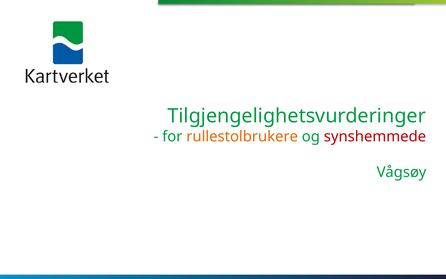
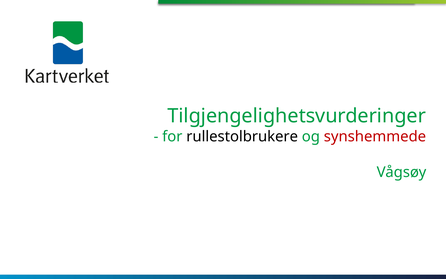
rullestolbrukere colour: orange -> black (242, 136)
